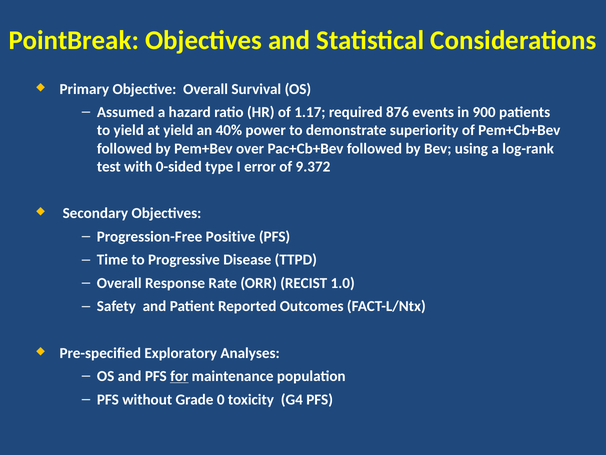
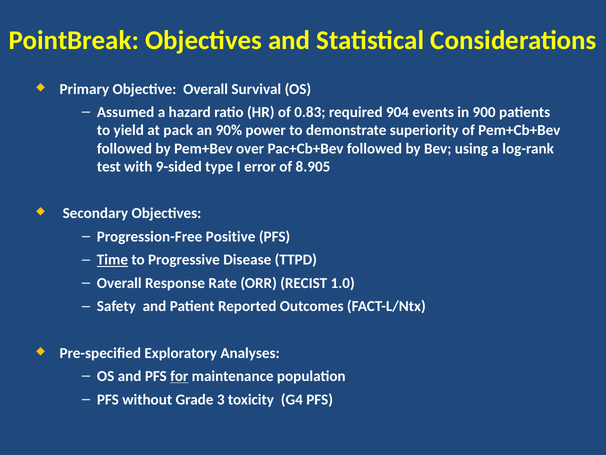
1.17: 1.17 -> 0.83 (310, 112)
876: 876 -> 904 (398, 112)
at yield: yield -> pack (178, 130)
40%: 40% -> 90% (229, 130)
0-sided: 0-sided -> 9-sided (179, 167)
9.372: 9.372 -> 8.905 (313, 167)
Time underline: none -> present (112, 260)
0: 0 -> 3 (221, 399)
